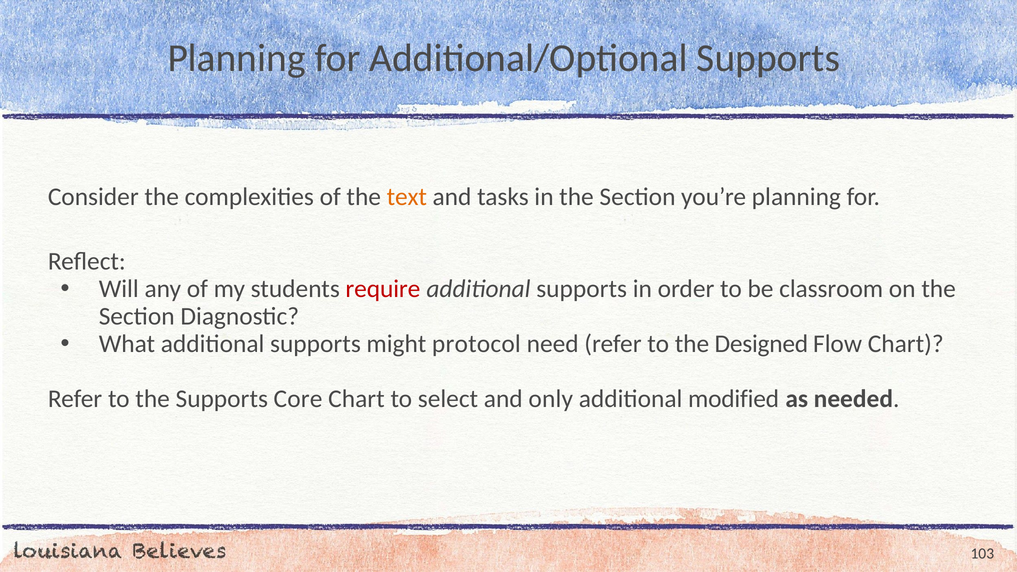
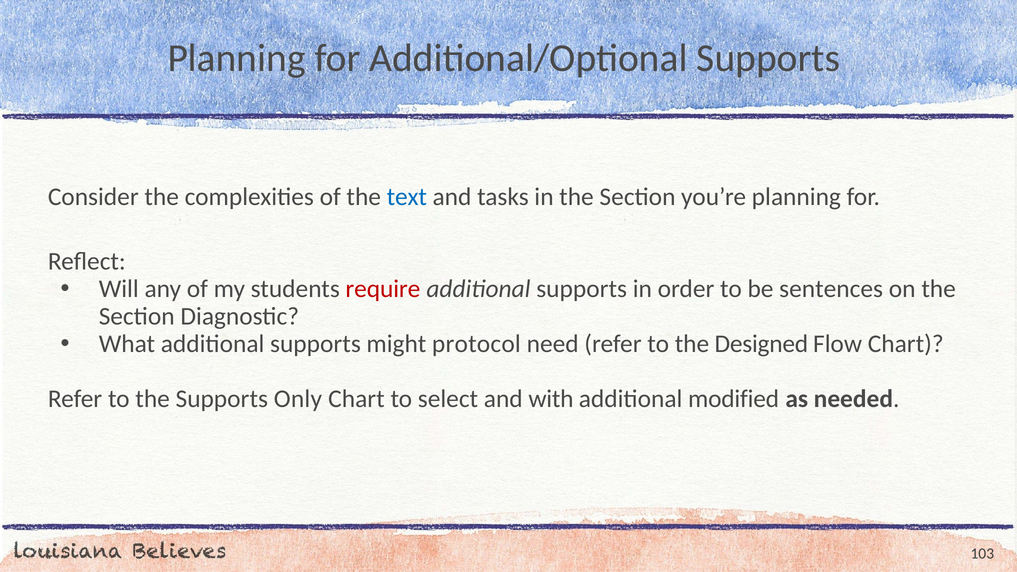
text colour: orange -> blue (407, 197)
classroom: classroom -> sentences (831, 289)
Core: Core -> Only (298, 399)
only: only -> with (551, 399)
